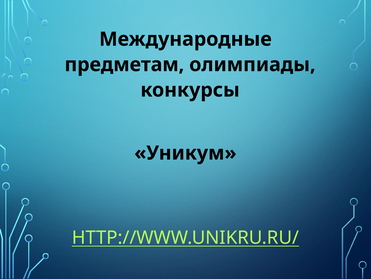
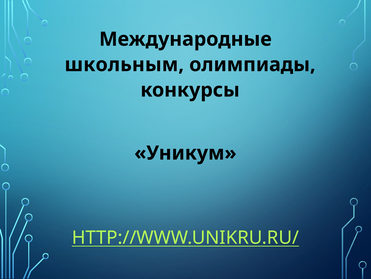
предметам: предметам -> школьным (124, 64)
